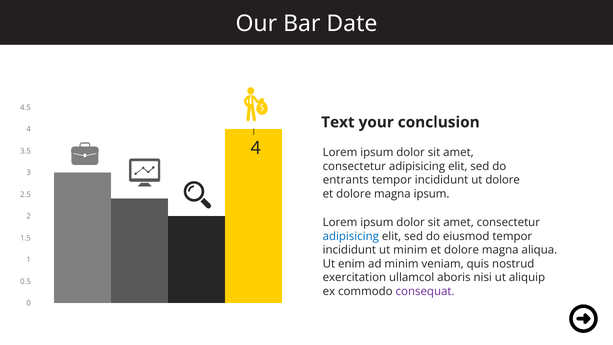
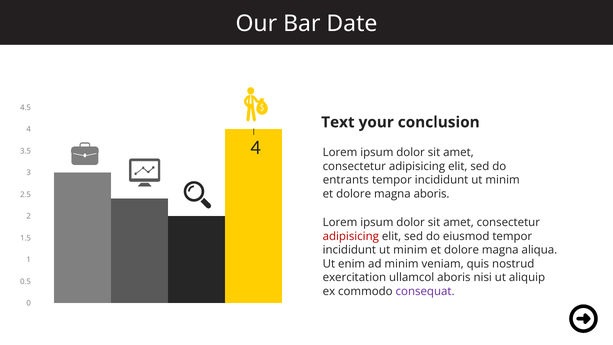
dolore: dolore -> minim (503, 180)
magna ipsum: ipsum -> aboris (432, 194)
adipisicing colour: blue -> red (351, 236)
